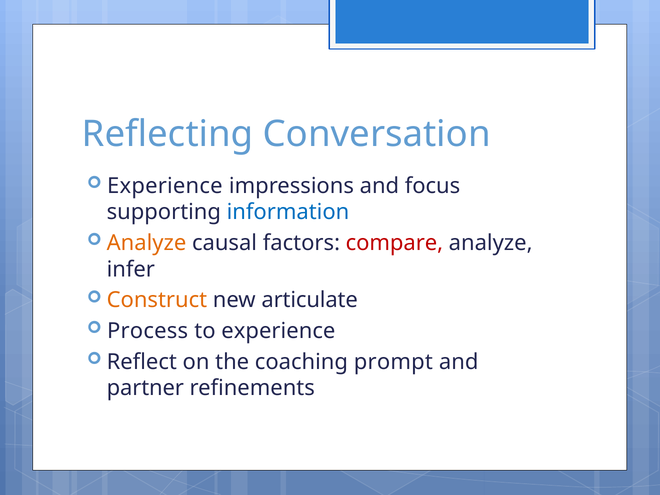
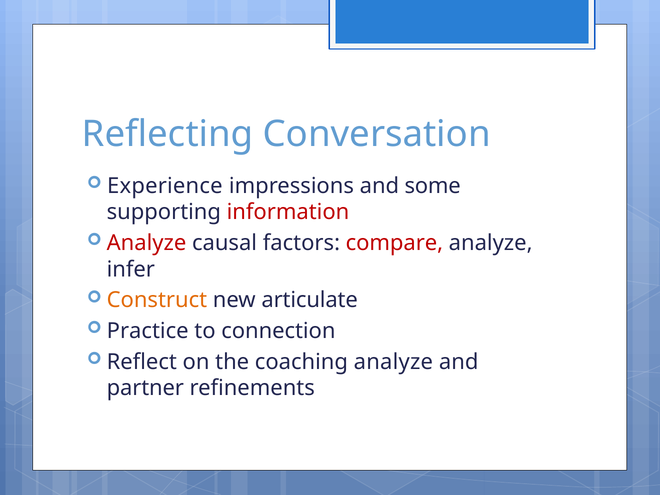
focus: focus -> some (433, 186)
information colour: blue -> red (288, 212)
Analyze colour: orange -> red (146, 243)
Process: Process -> Practice (148, 331)
to experience: experience -> connection (278, 331)
coaching prompt: prompt -> analyze (393, 362)
